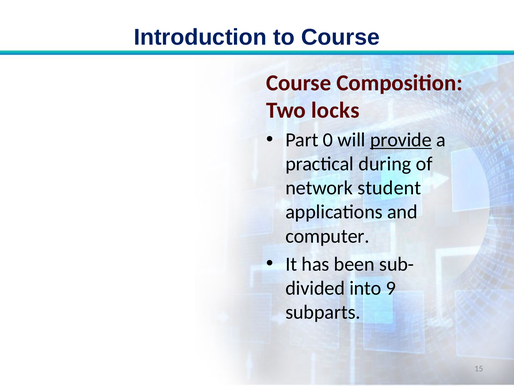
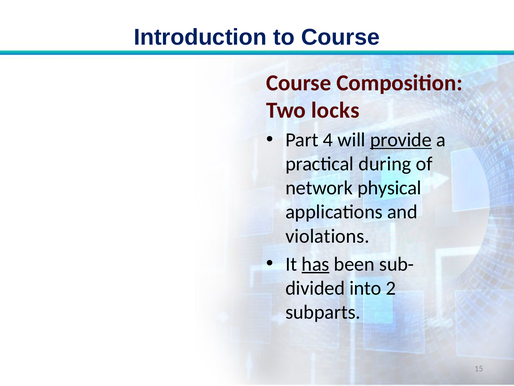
0: 0 -> 4 (328, 140)
student: student -> physical (389, 188)
computer: computer -> violations (327, 236)
has underline: none -> present (315, 264)
9: 9 -> 2 (391, 288)
